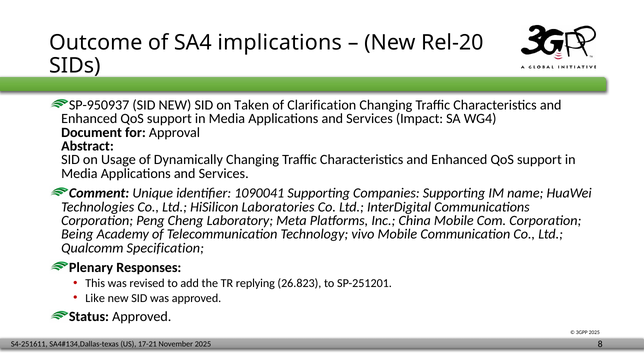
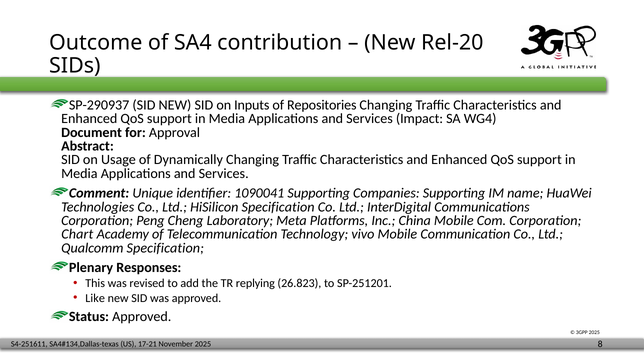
implications: implications -> contribution (280, 43)
SP-950937: SP-950937 -> SP-290937 (99, 105)
Taken: Taken -> Inputs (252, 105)
Clarification: Clarification -> Repositories (322, 105)
HiSilicon Laboratories: Laboratories -> Specification (278, 207)
Being: Being -> Chart (77, 234)
